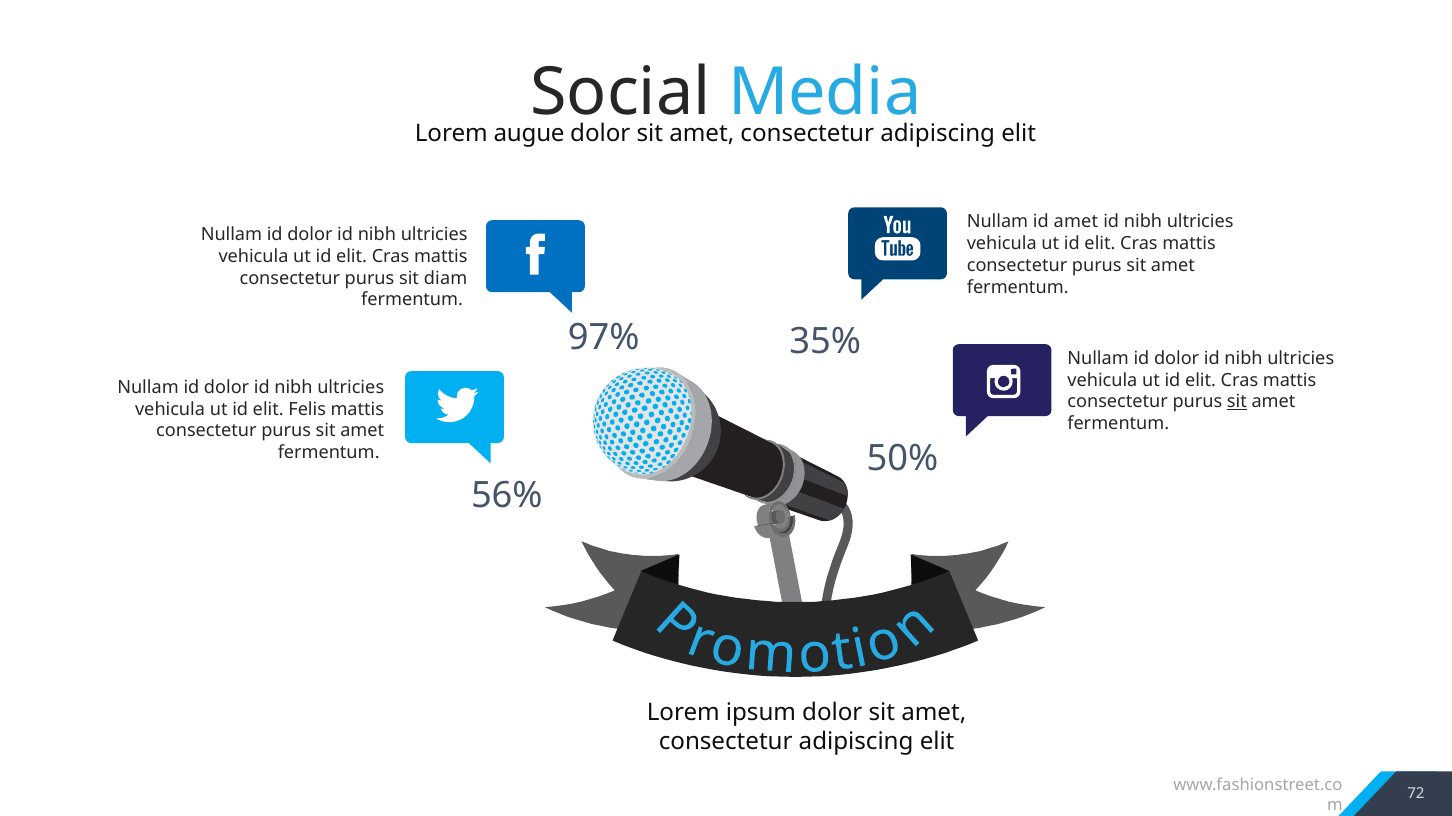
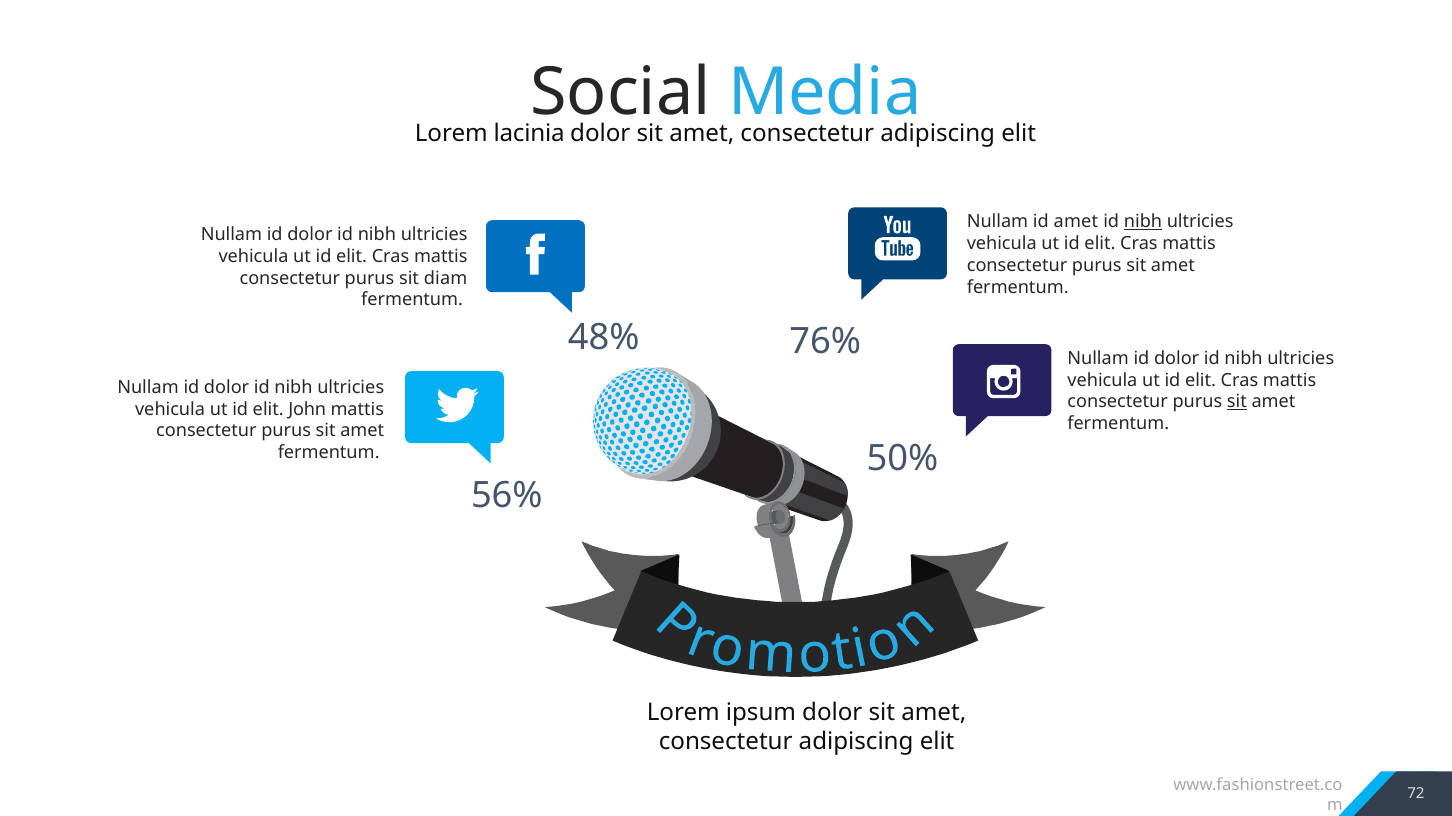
augue: augue -> lacinia (529, 134)
nibh underline: none -> present (1143, 222)
97%: 97% -> 48% (604, 338)
35%: 35% -> 76% (825, 342)
Felis: Felis -> John (307, 410)
